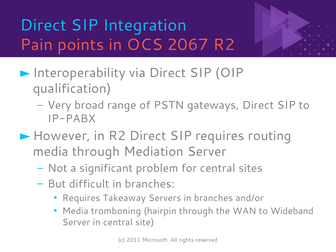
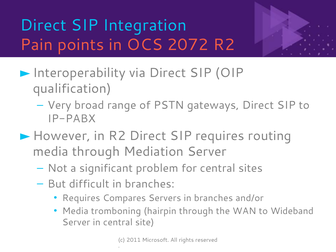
2067: 2067 -> 2072 (188, 45)
Takeaway: Takeaway -> Compares (124, 198)
